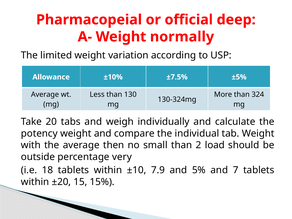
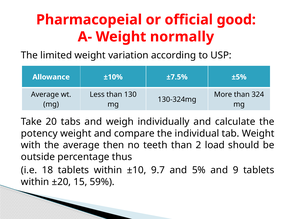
deep: deep -> good (236, 20)
small: small -> teeth (155, 145)
very: very -> thus (122, 157)
7.9: 7.9 -> 9.7 (158, 170)
7: 7 -> 9 (236, 170)
15%: 15% -> 59% (102, 182)
